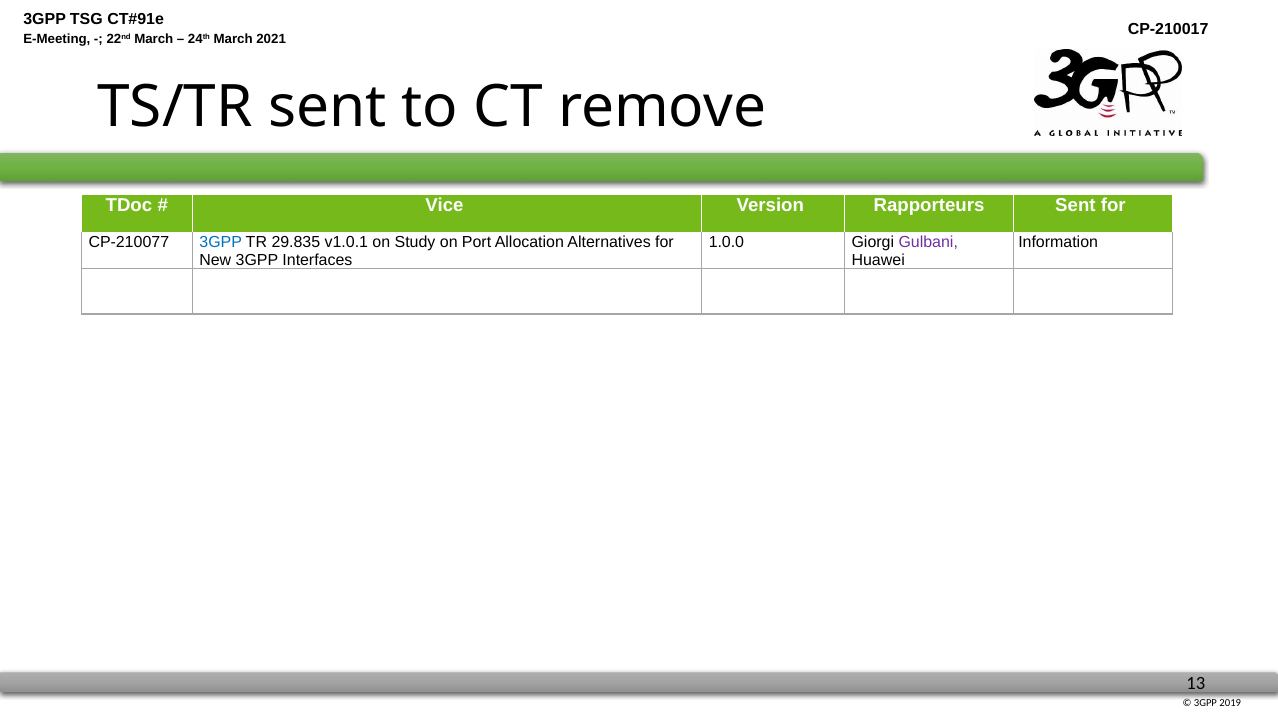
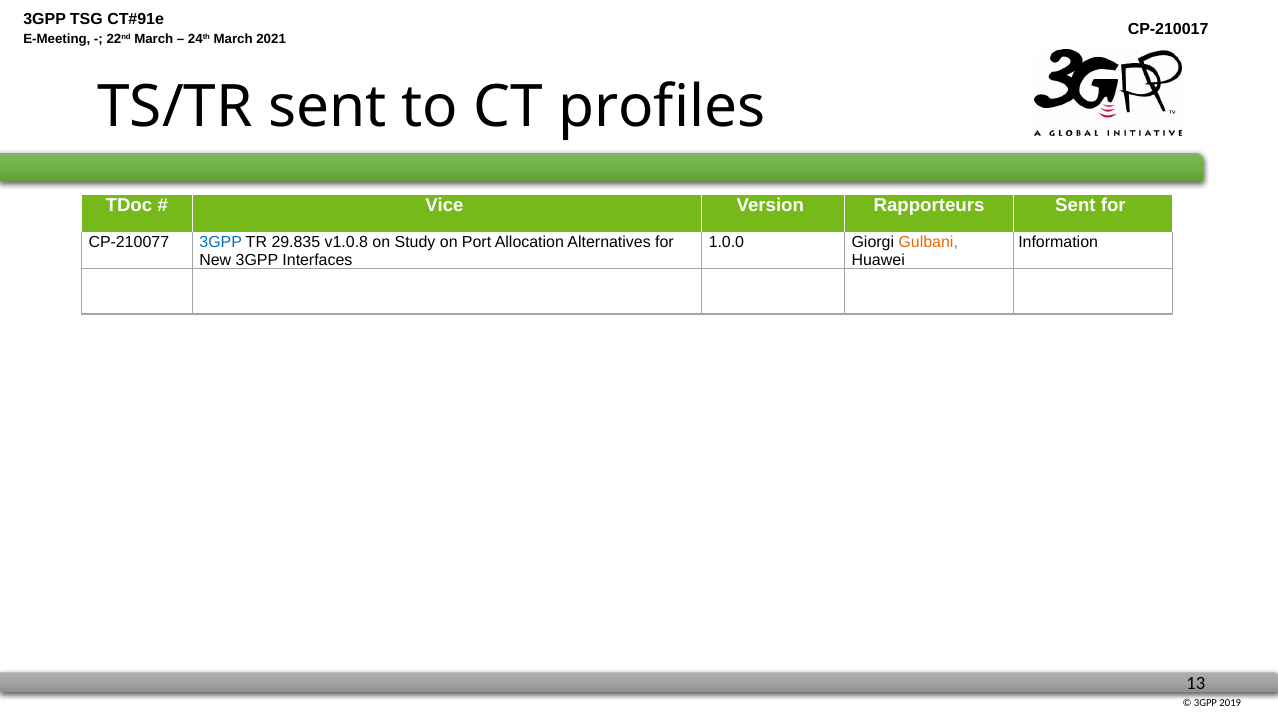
remove: remove -> profiles (662, 107)
v1.0.1: v1.0.1 -> v1.0.8 (346, 242)
Gulbani colour: purple -> orange (928, 242)
